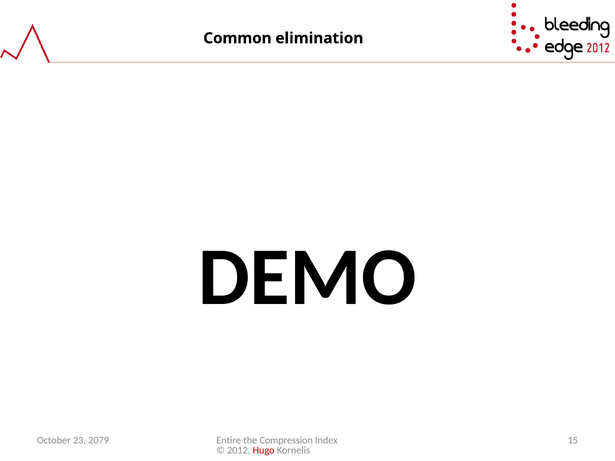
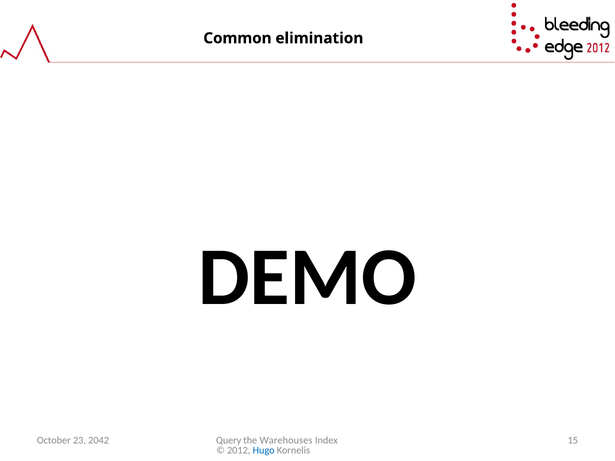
Entire: Entire -> Query (229, 440)
Compression: Compression -> Warehouses (286, 440)
2079: 2079 -> 2042 (99, 440)
Hugo colour: red -> blue (264, 451)
